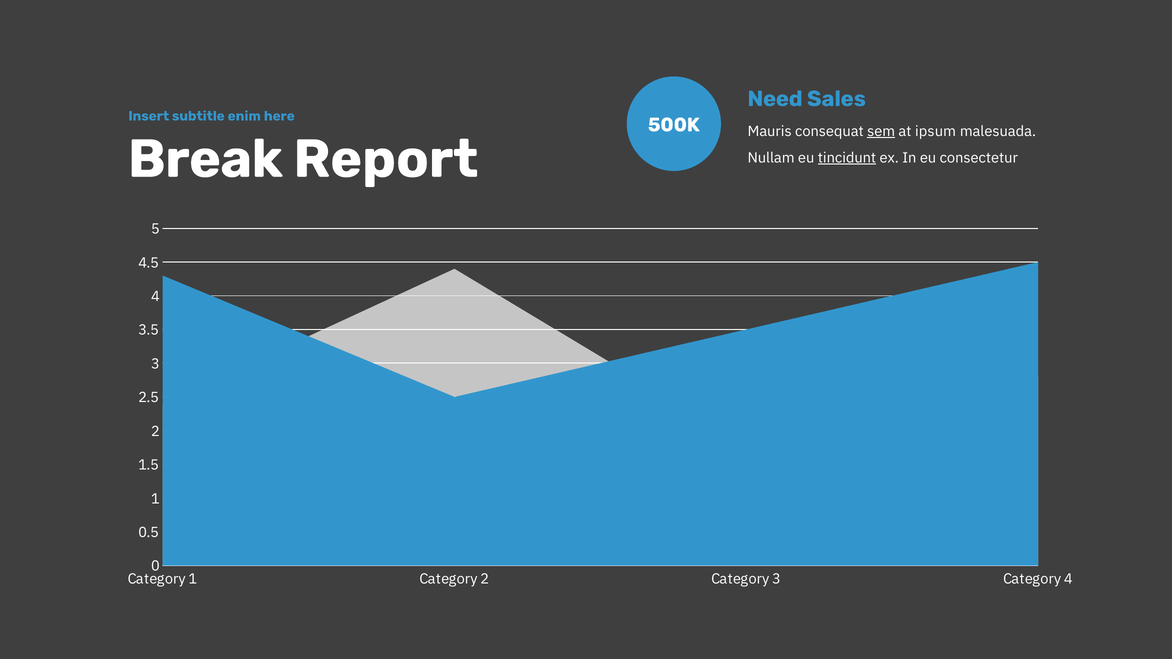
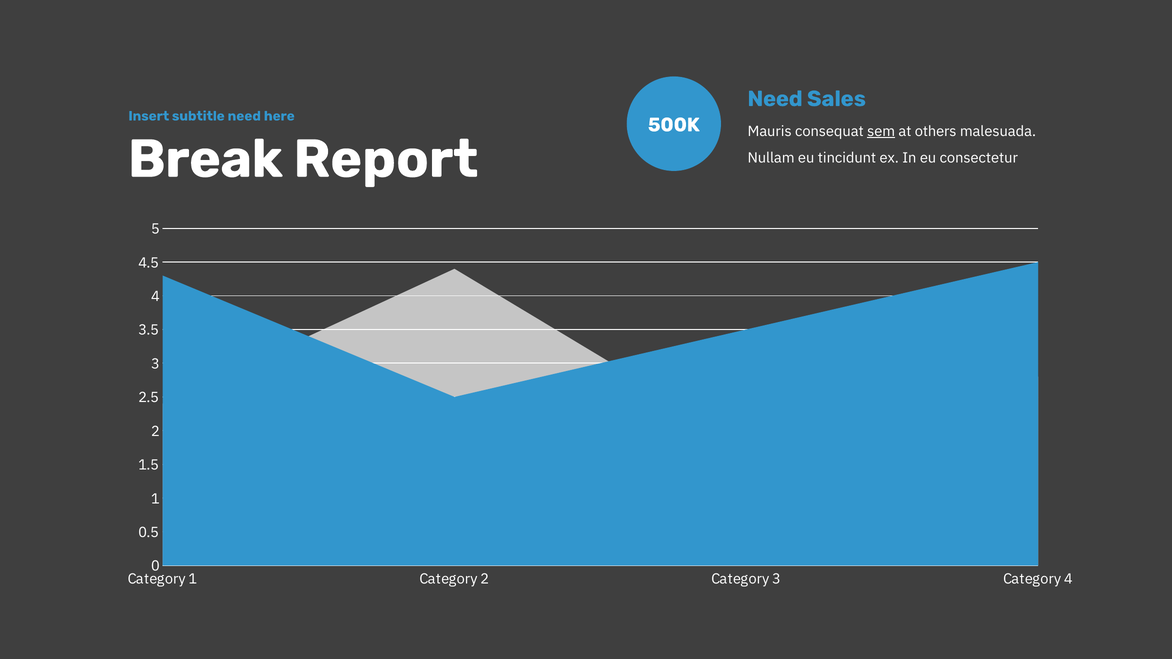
subtitle enim: enim -> need (244, 116)
ipsum: ipsum -> others (936, 131)
tincidunt underline: present -> none (847, 158)
